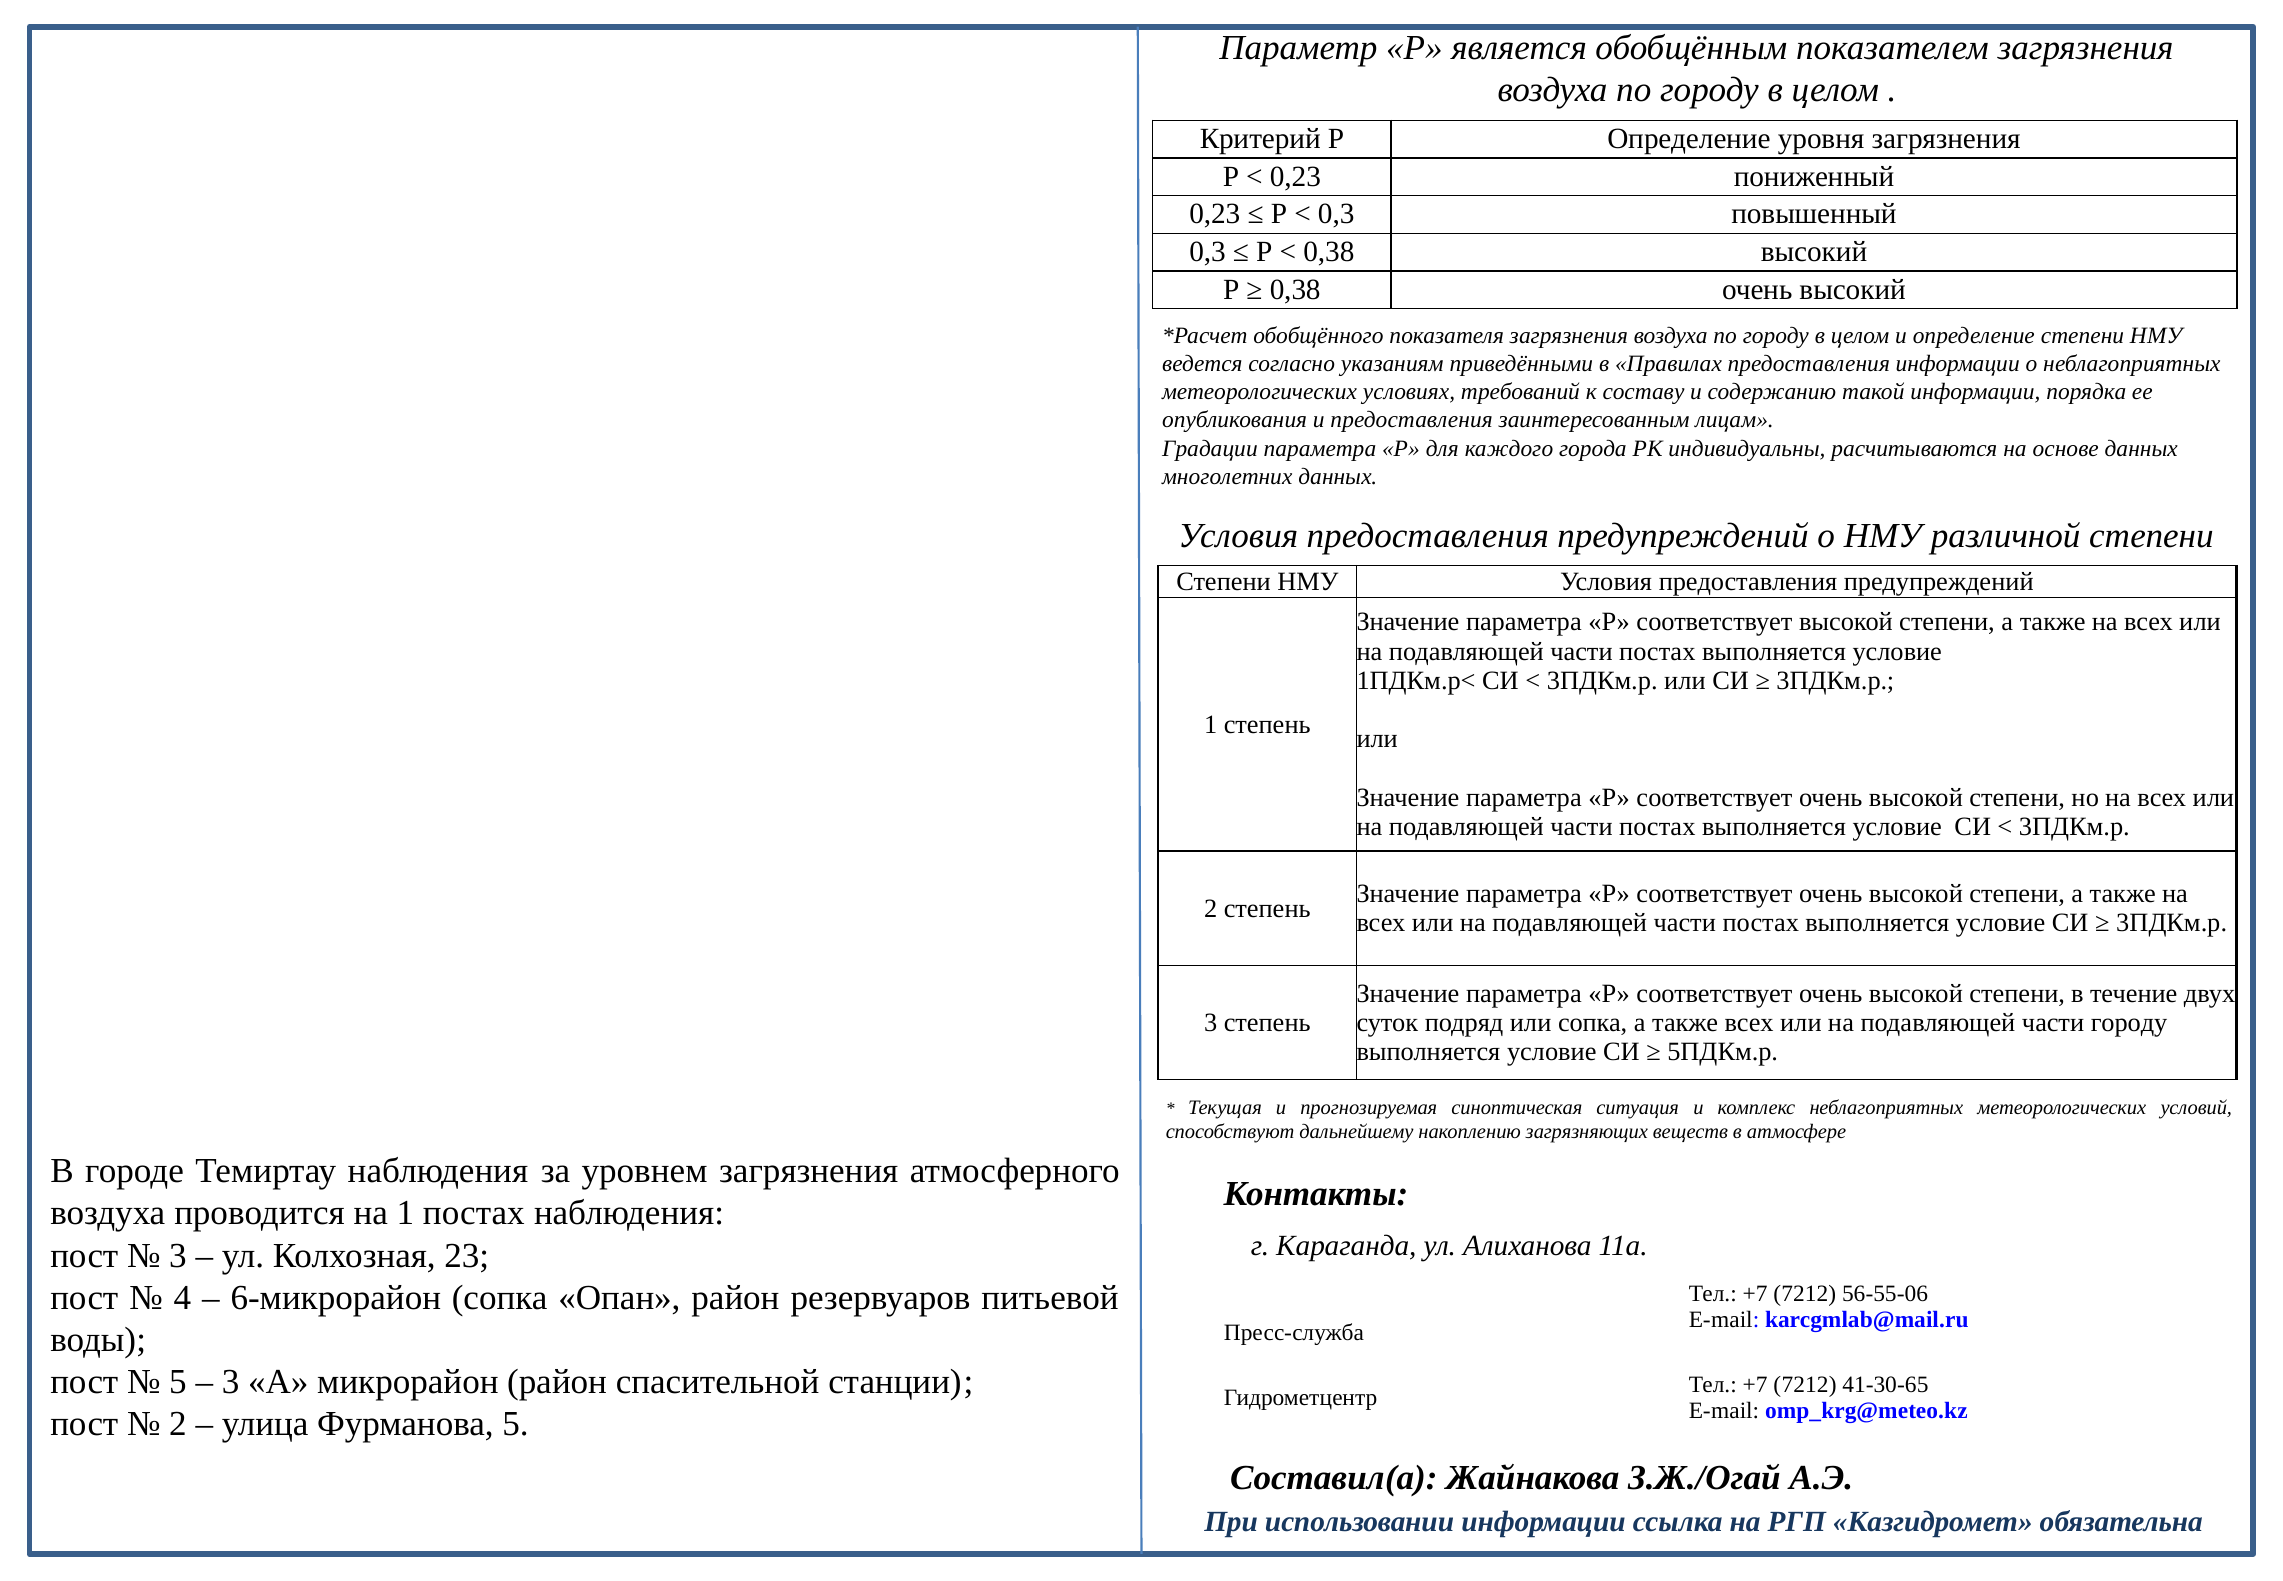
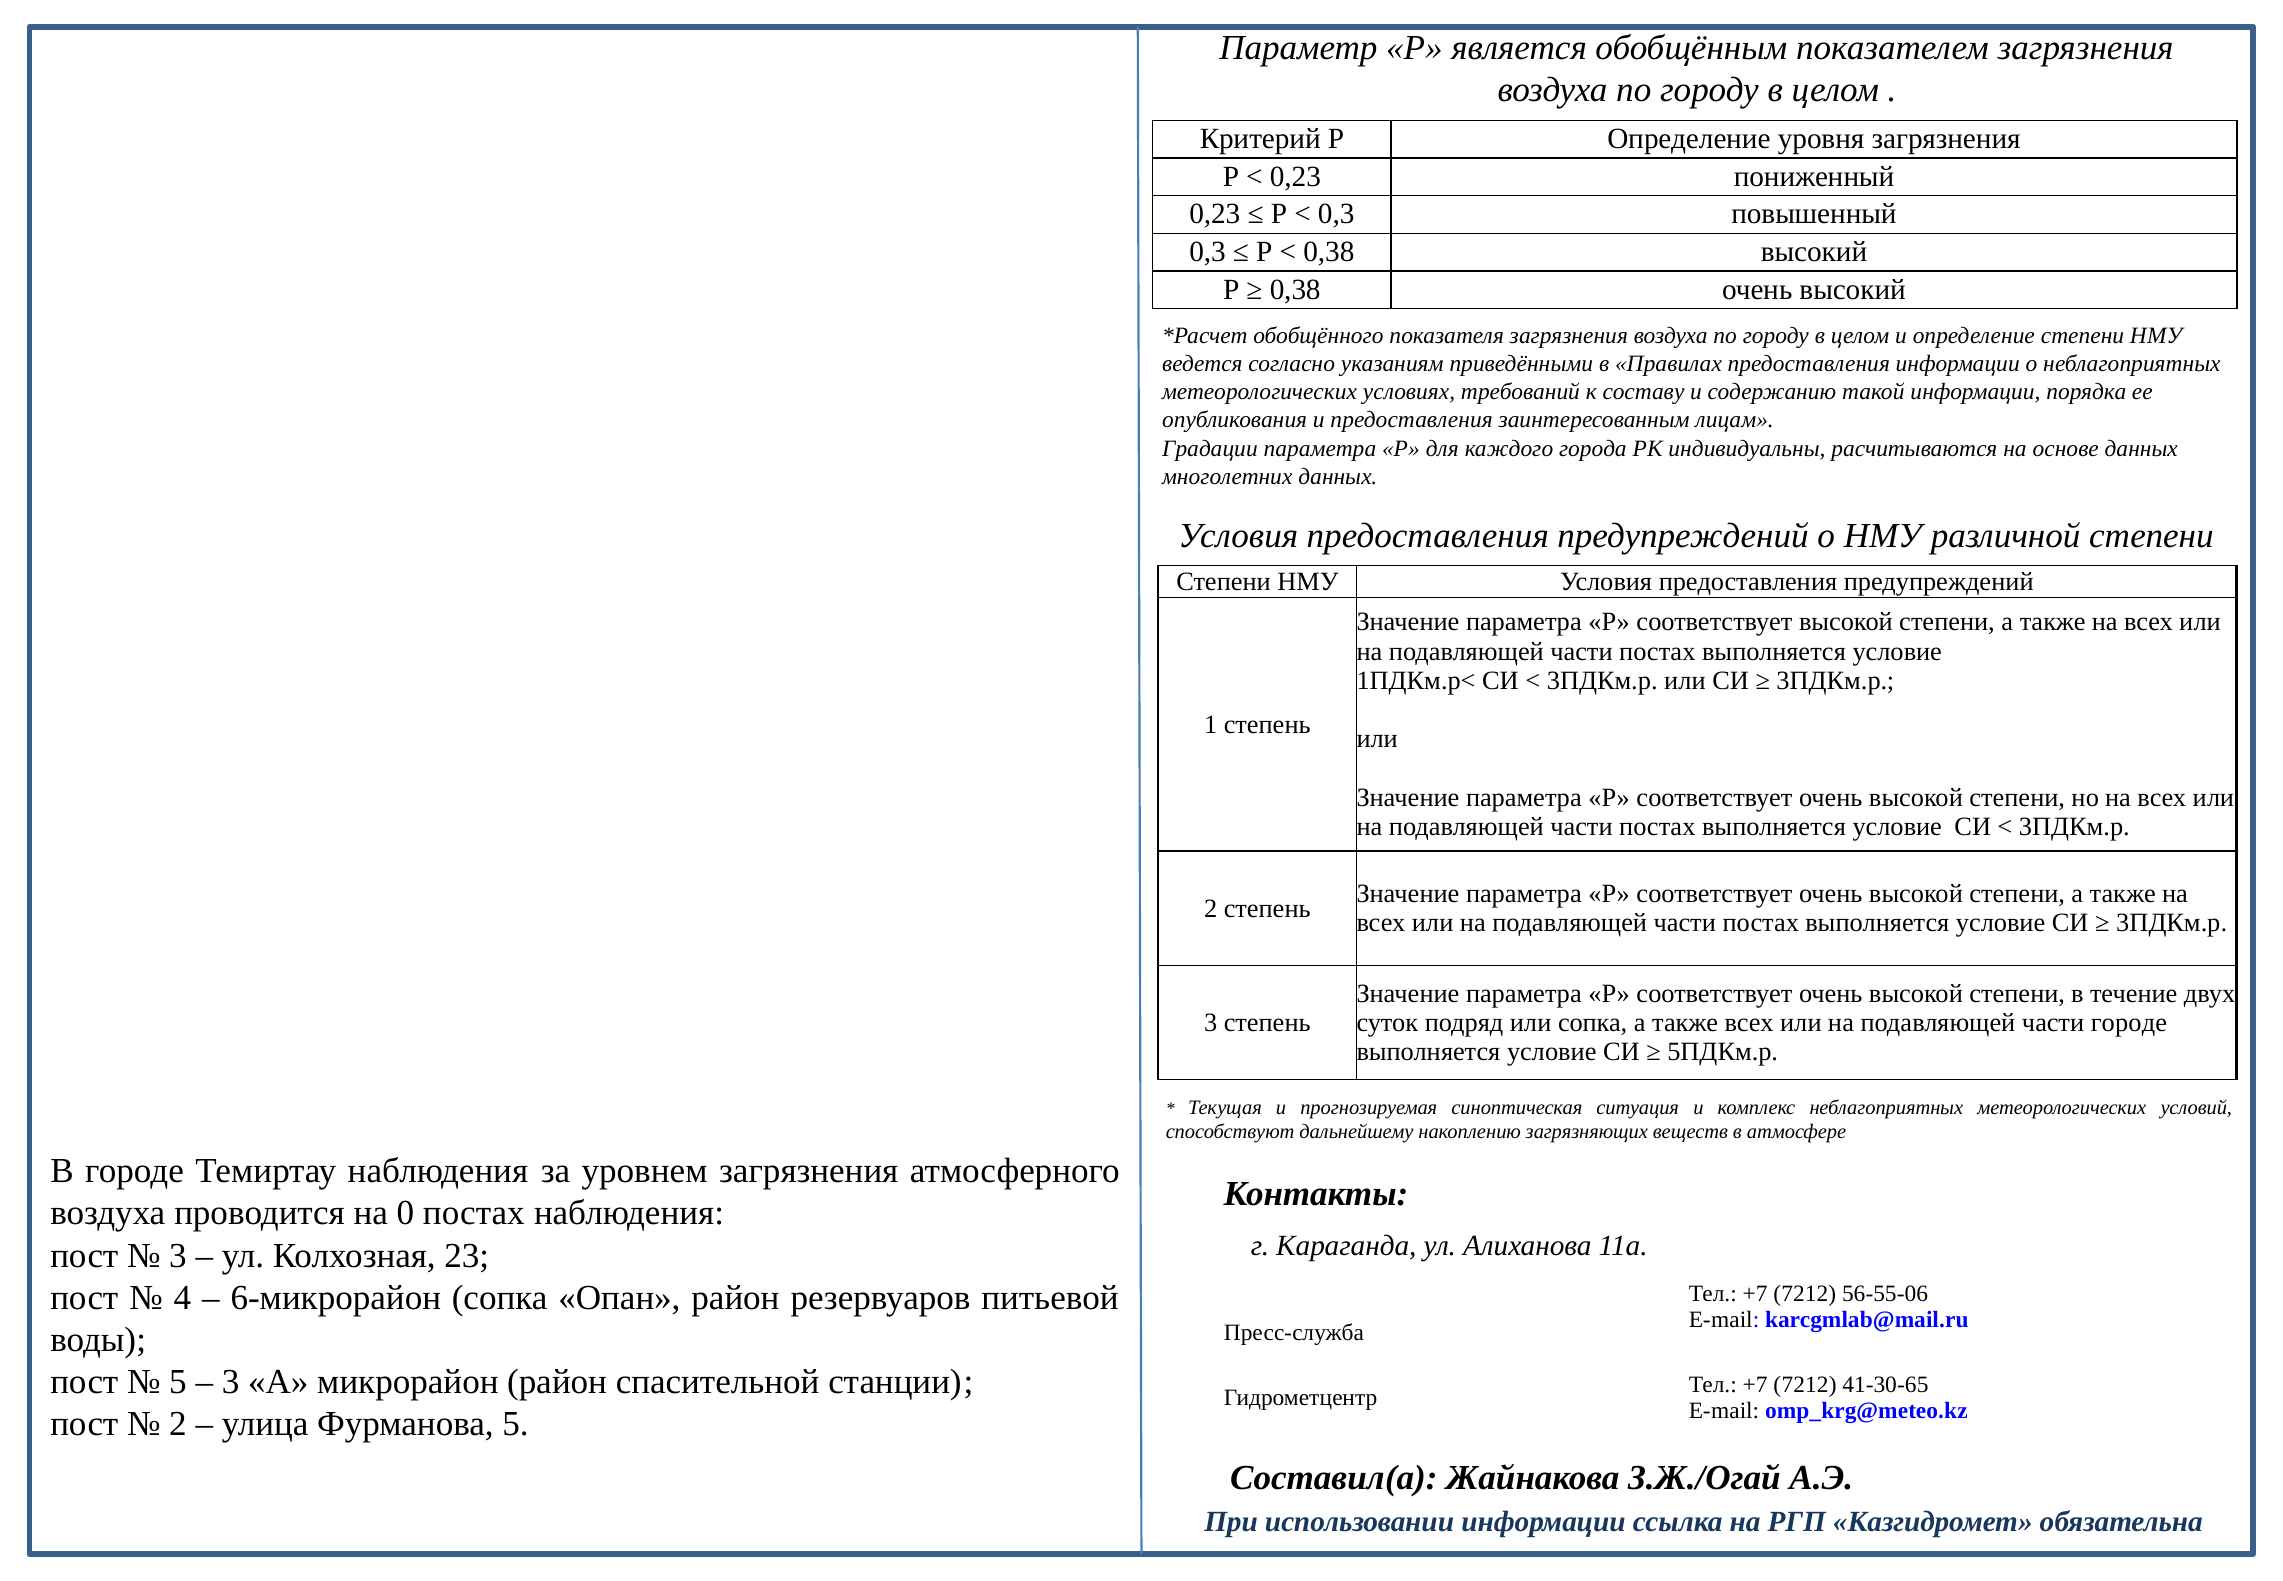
части городу: городу -> городе (2129, 1022)
на 1: 1 -> 0 (405, 1213)
